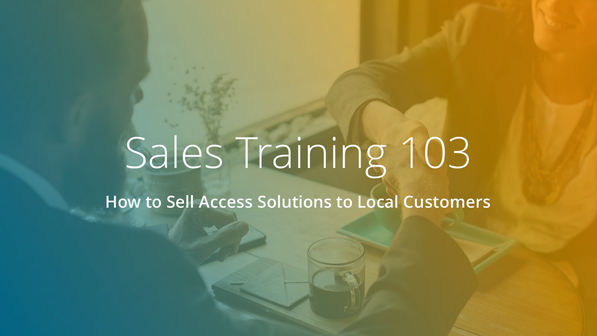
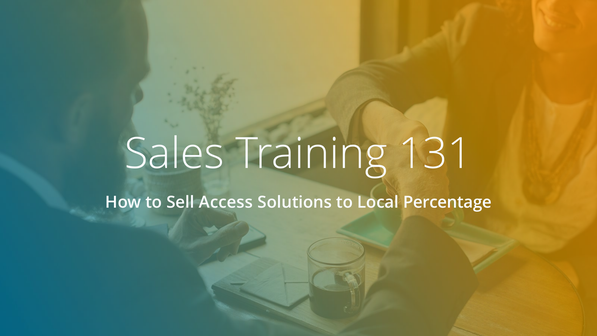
103: 103 -> 131 (435, 154)
Customers: Customers -> Percentage (447, 202)
